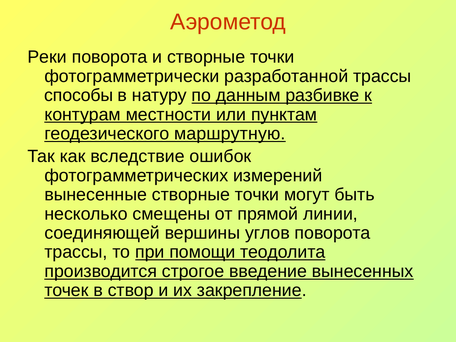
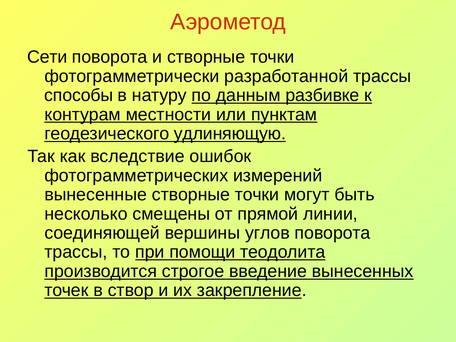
Реки: Реки -> Сети (47, 57)
маршрутную: маршрутную -> удлиняющую (230, 134)
